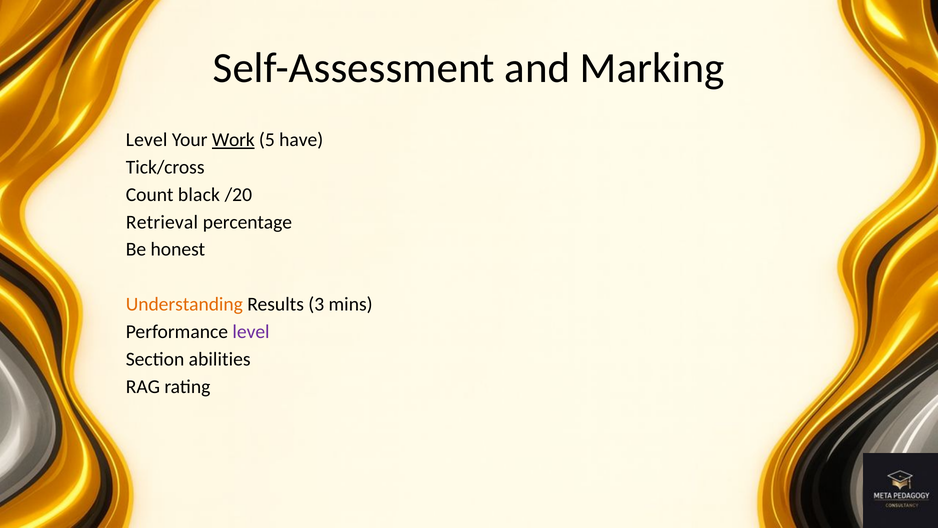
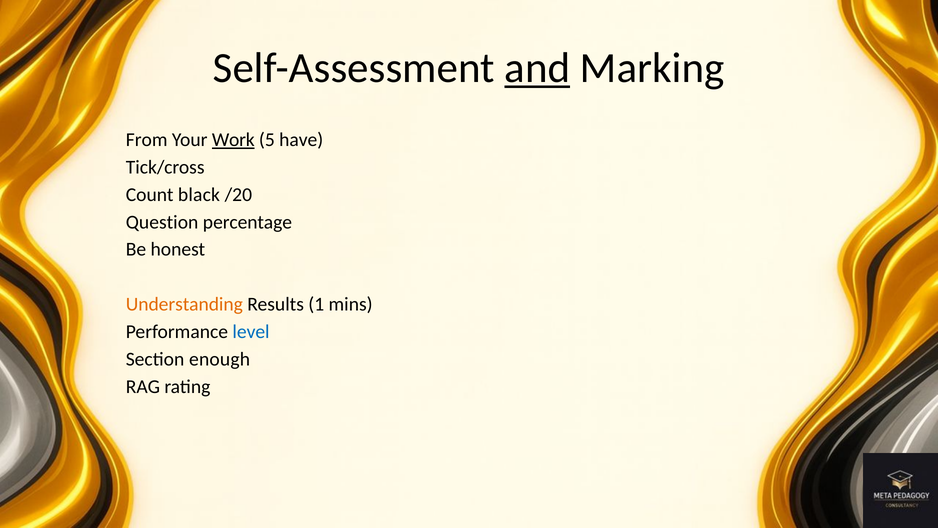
and underline: none -> present (537, 68)
Level: Level -> From (147, 140)
Retrieval: Retrieval -> Question (162, 222)
3: 3 -> 1 (316, 304)
level colour: purple -> blue (251, 332)
abilities: abilities -> enough (220, 359)
